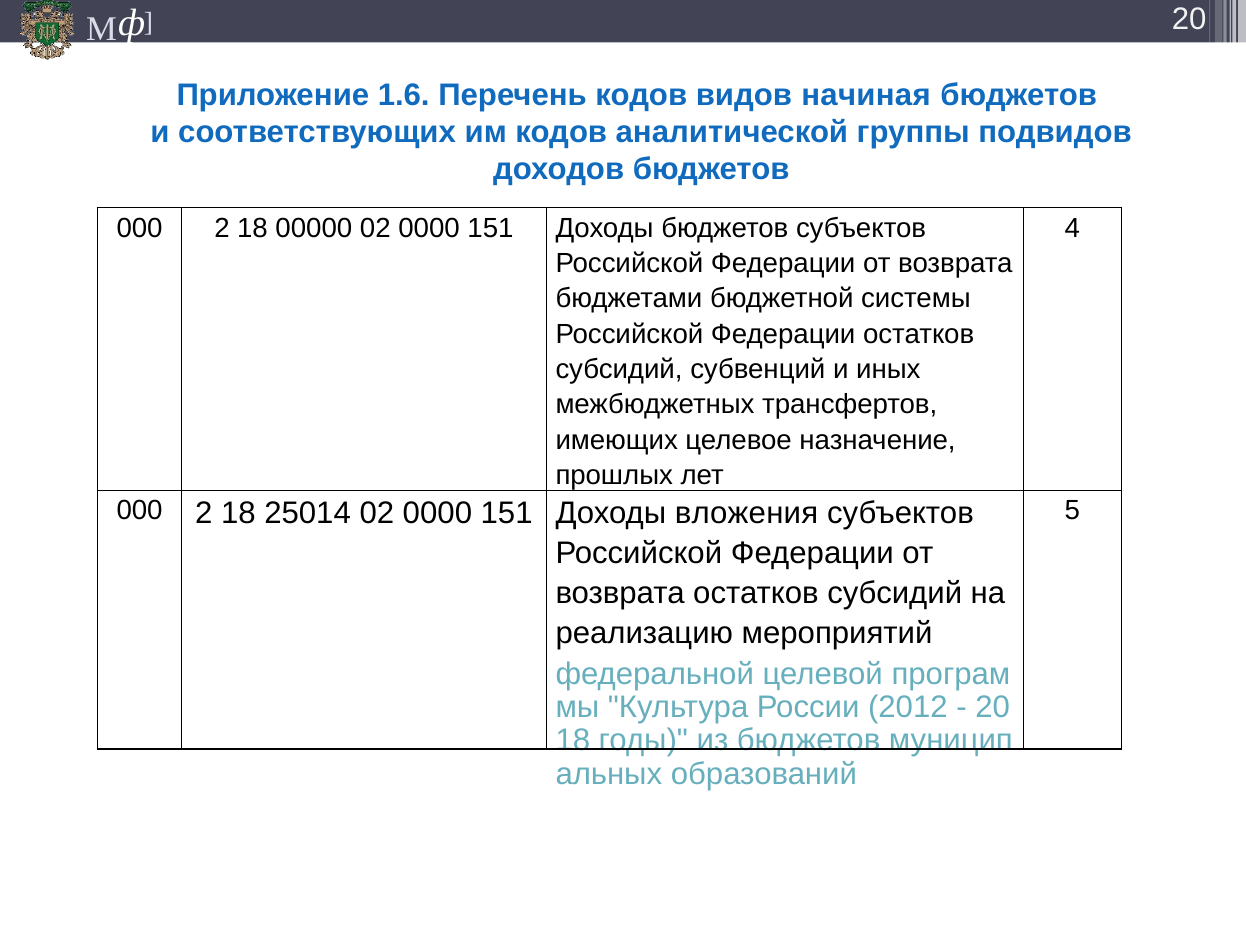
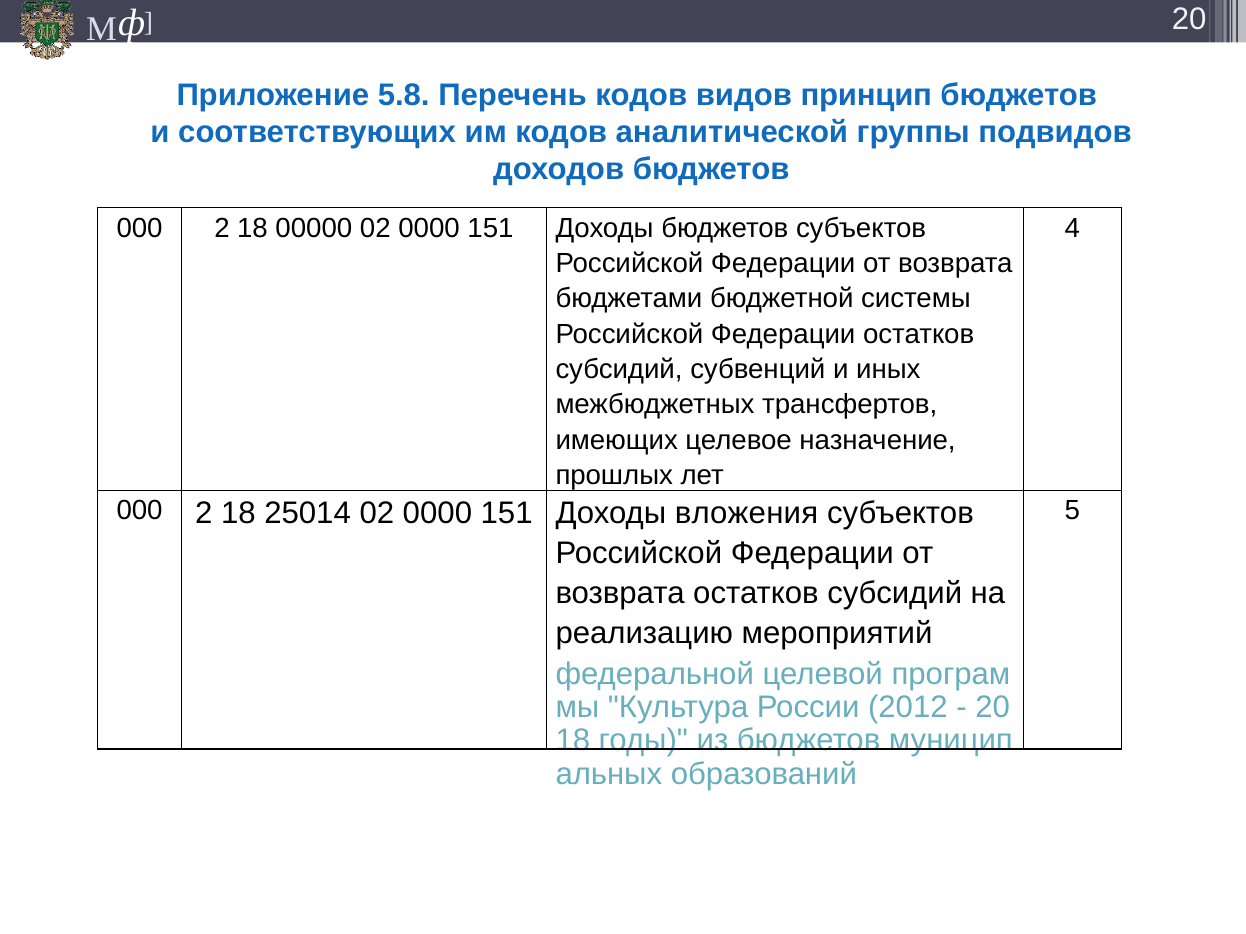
1.6: 1.6 -> 5.8 (404, 95)
начиная: начиная -> принцип (866, 95)
